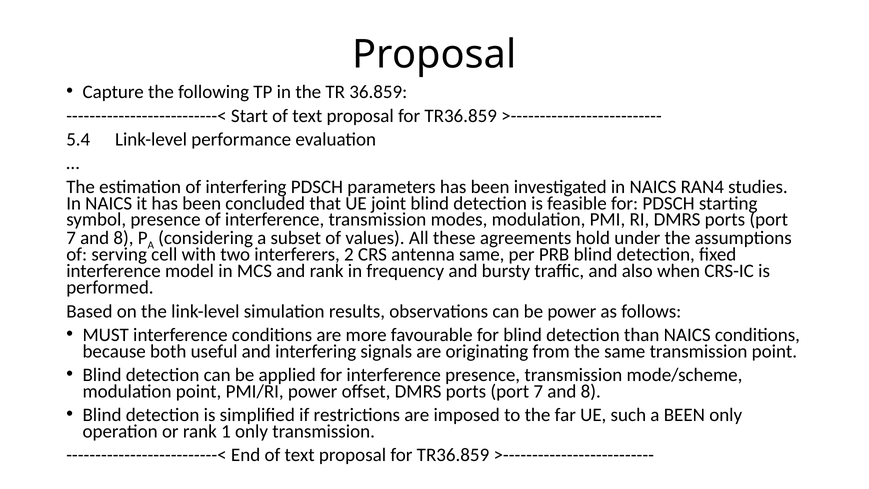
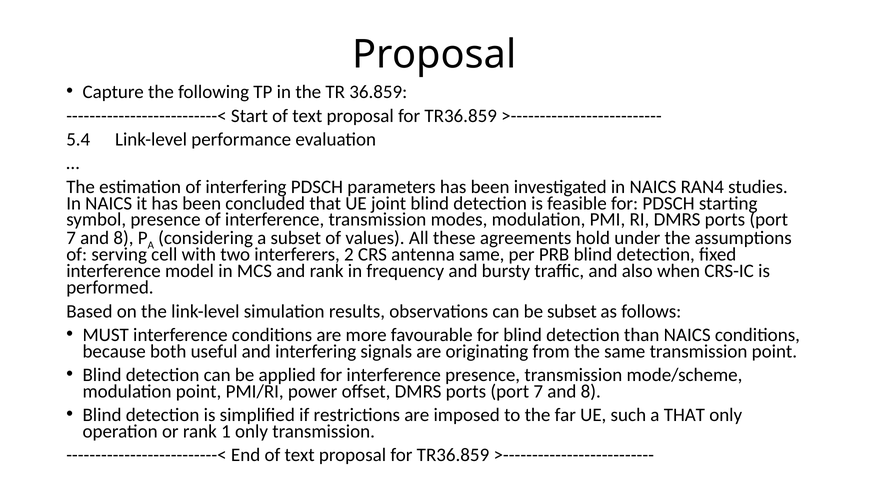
be power: power -> subset (572, 311)
a BEEN: BEEN -> THAT (684, 415)
